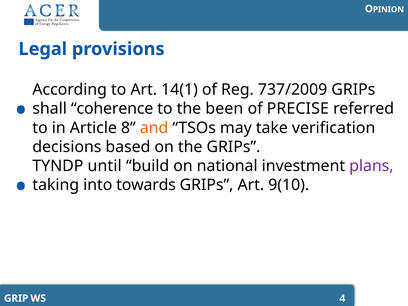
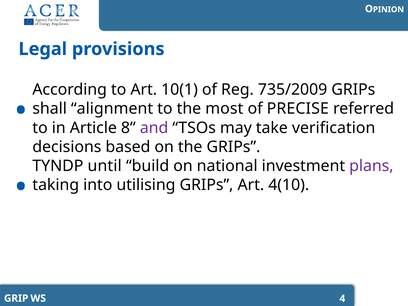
14(1: 14(1 -> 10(1 (180, 90)
737/2009: 737/2009 -> 735/2009 (293, 90)
coherence: coherence -> alignment (112, 109)
been: been -> most (224, 109)
and colour: orange -> purple (154, 128)
towards: towards -> utilising (146, 185)
9(10: 9(10 -> 4(10 (289, 185)
